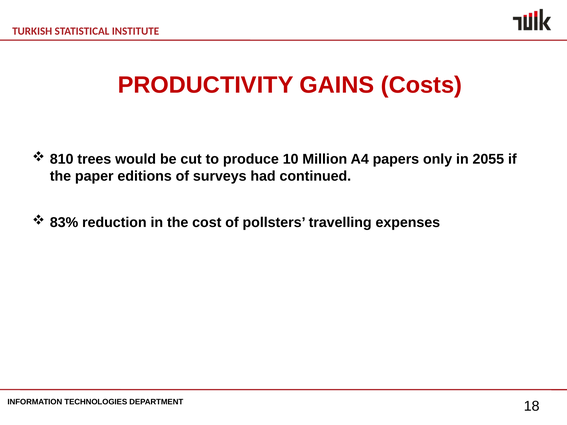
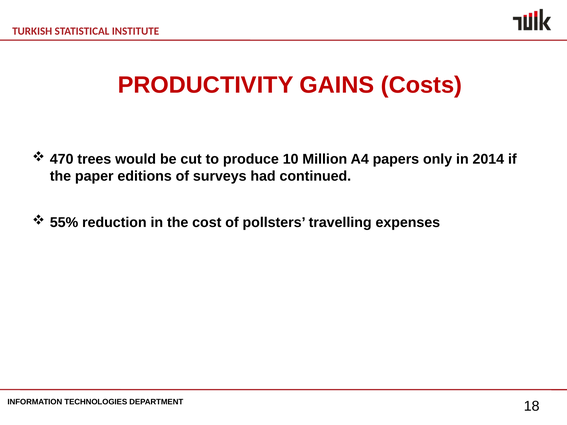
810: 810 -> 470 (62, 159)
2055: 2055 -> 2014 (488, 159)
83%: 83% -> 55% (64, 223)
